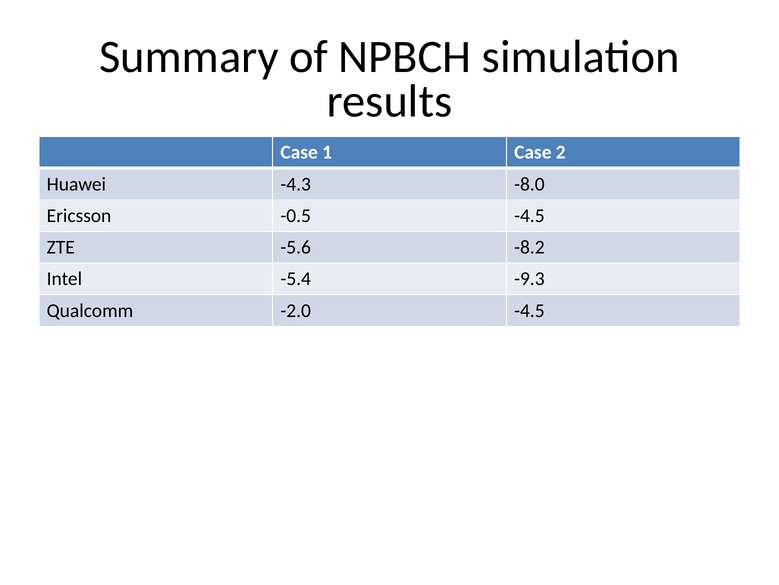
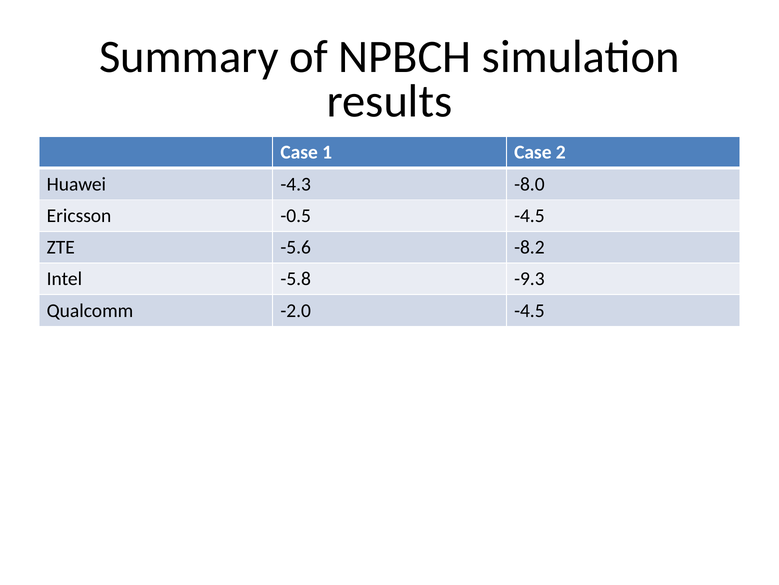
-5.4: -5.4 -> -5.8 (296, 279)
